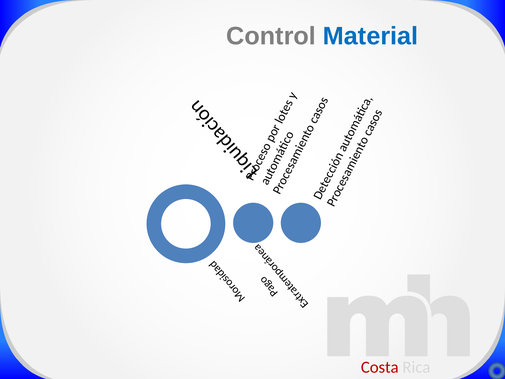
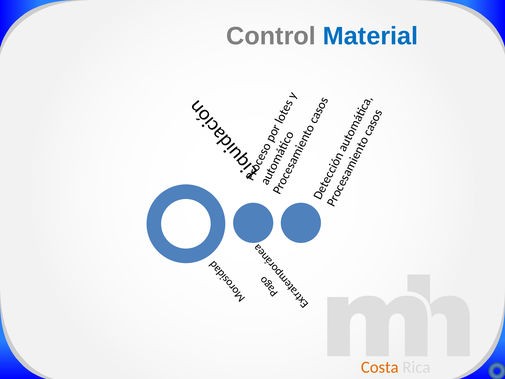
Costa colour: red -> orange (380, 367)
